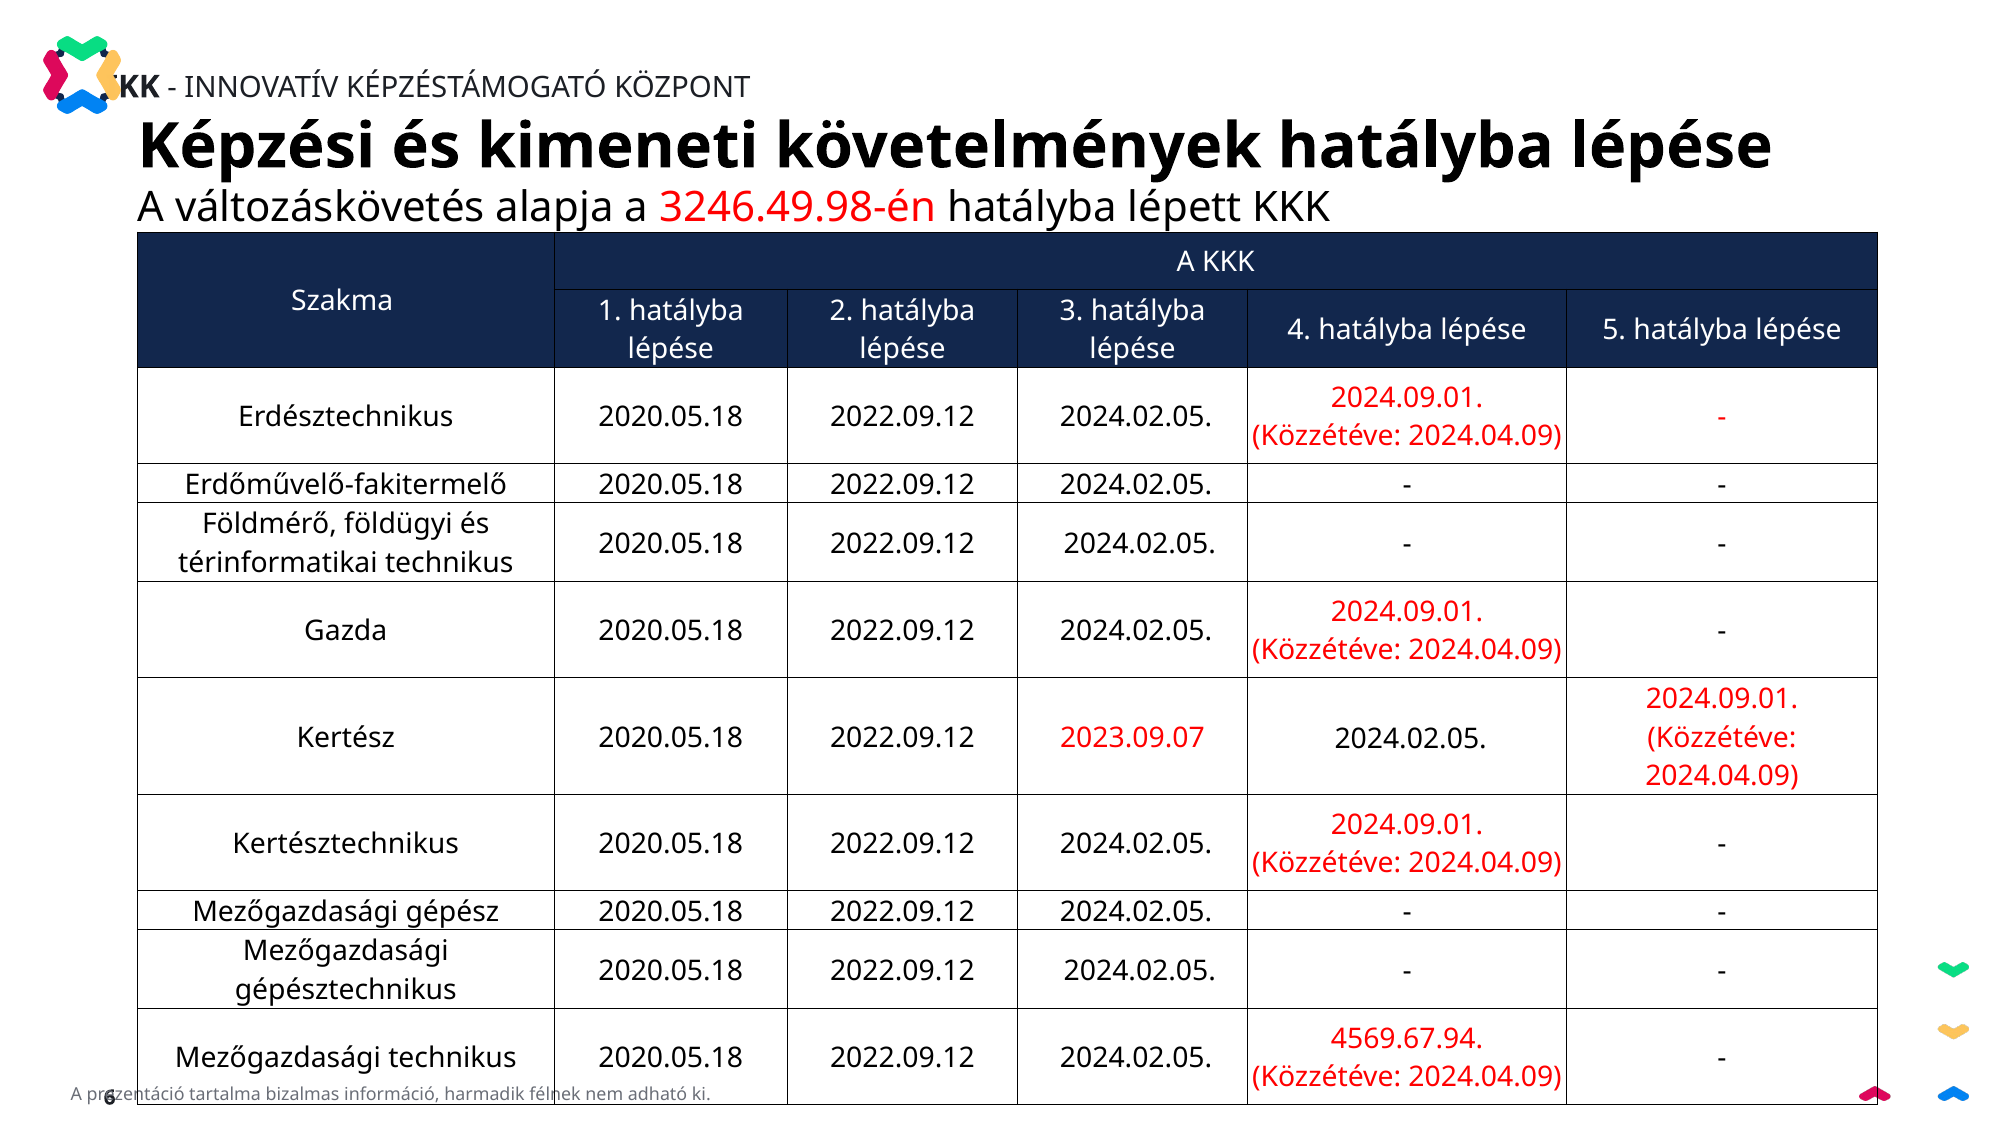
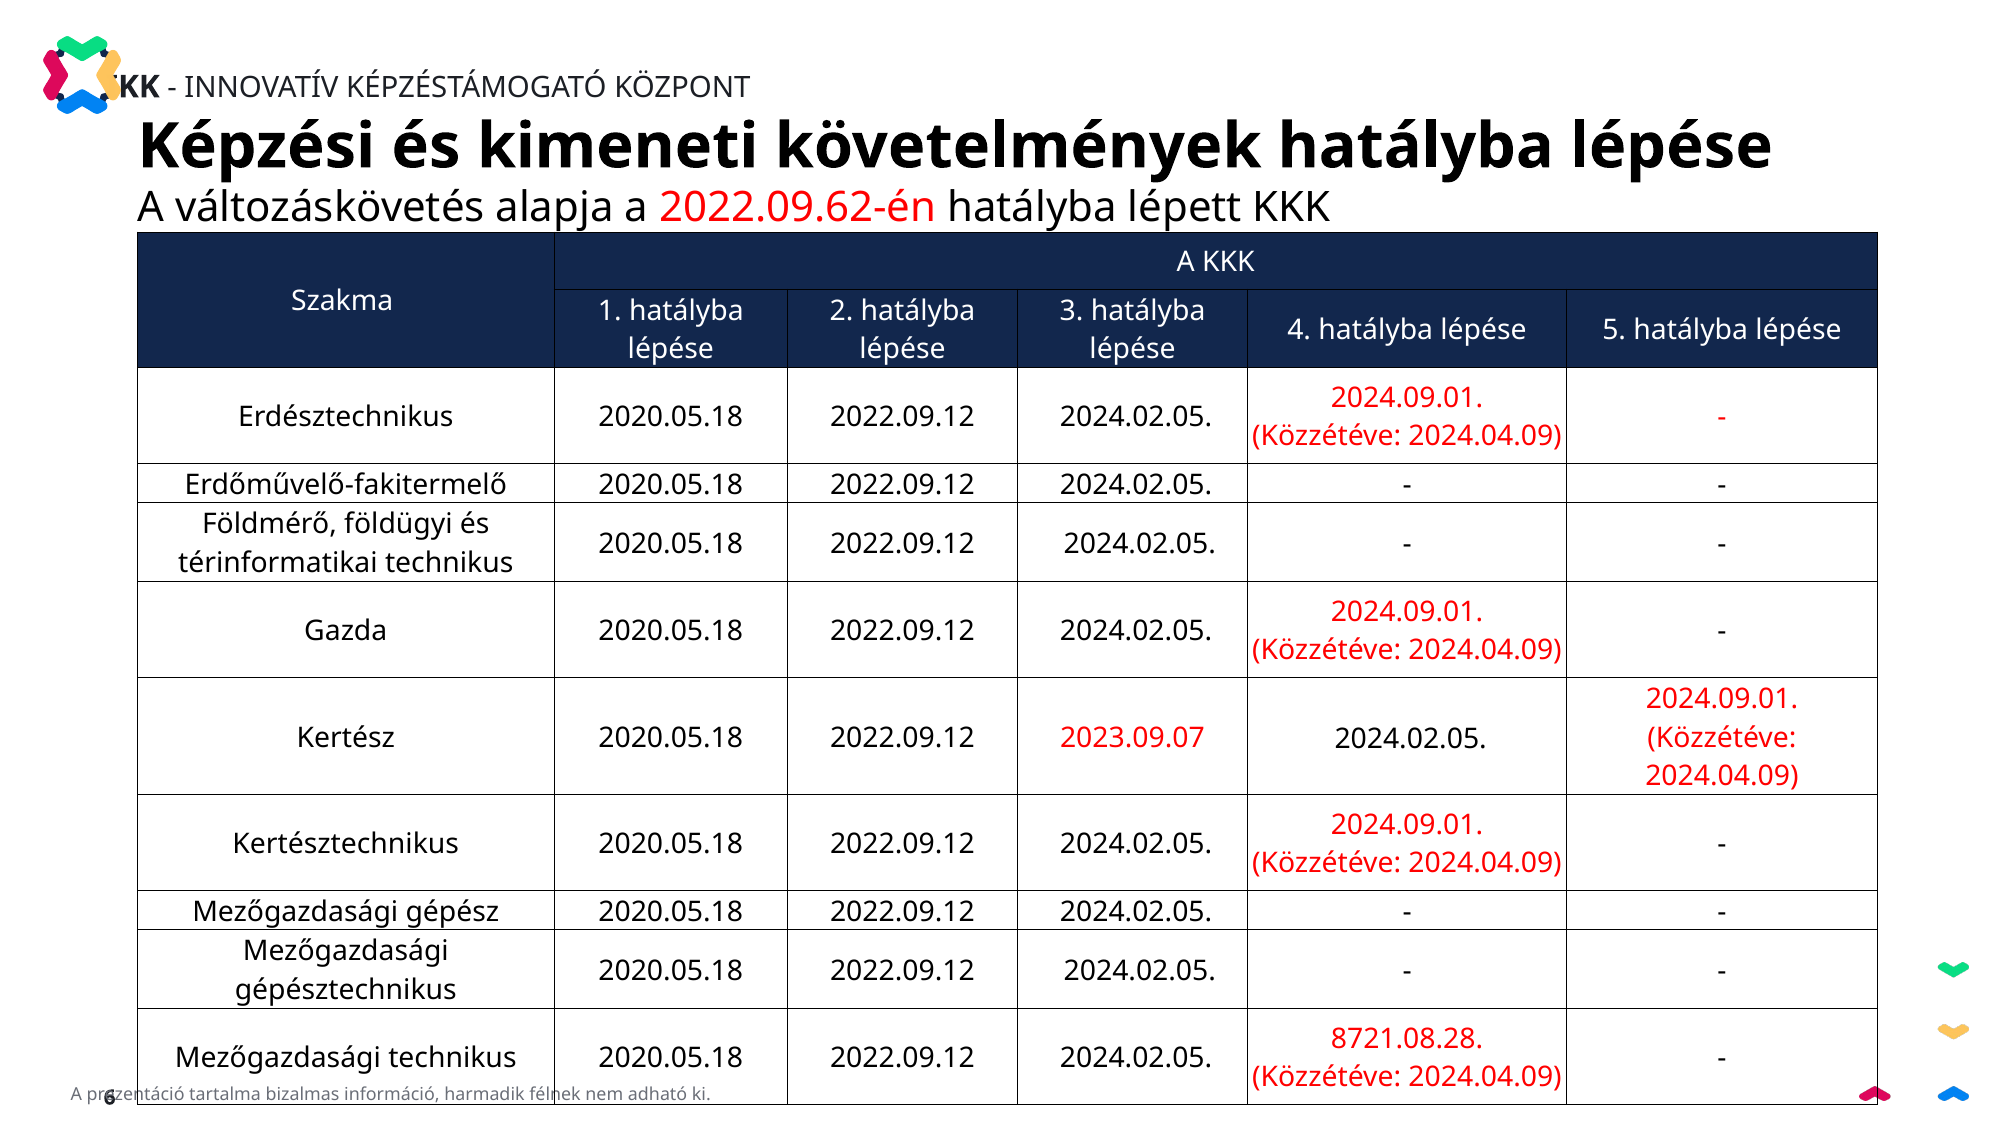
3246.49.98-én: 3246.49.98-én -> 2022.09.62-én (798, 208)
4569.67.94: 4569.67.94 -> 8721.08.28 (1407, 1038)
